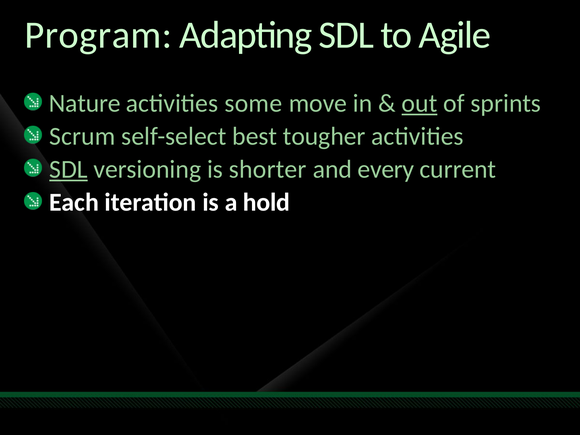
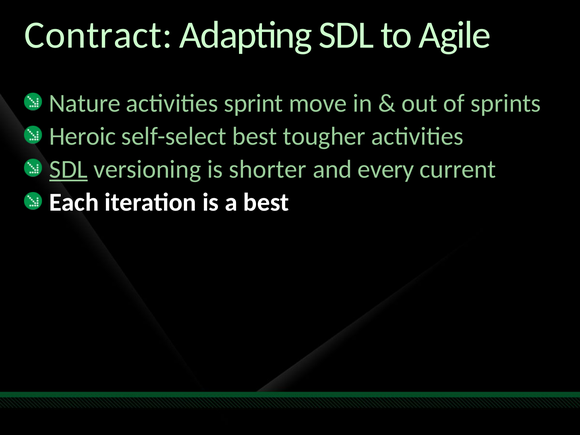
Program: Program -> Contract (98, 35)
some: some -> sprint (254, 103)
out underline: present -> none (419, 103)
Scrum: Scrum -> Heroic (83, 136)
a hold: hold -> best (266, 202)
